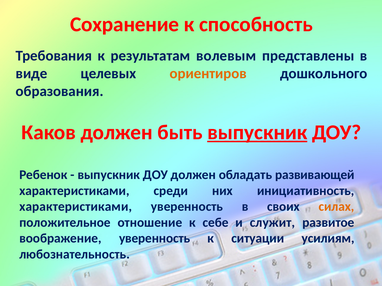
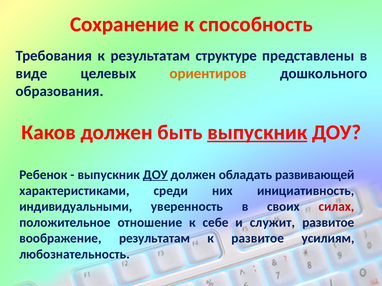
волевым: волевым -> структуре (226, 56)
ДОУ underline: none -> present (155, 175)
характеристиками: характеристиками -> индивидуальными (76, 207)
силах colour: orange -> red (336, 207)
воображение уверенность: уверенность -> результатам (155, 239)
к ситуации: ситуации -> развитое (258, 239)
